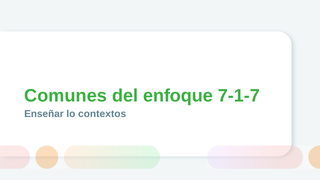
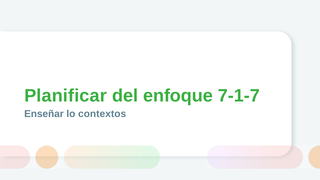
Comunes: Comunes -> Planificar (66, 96)
